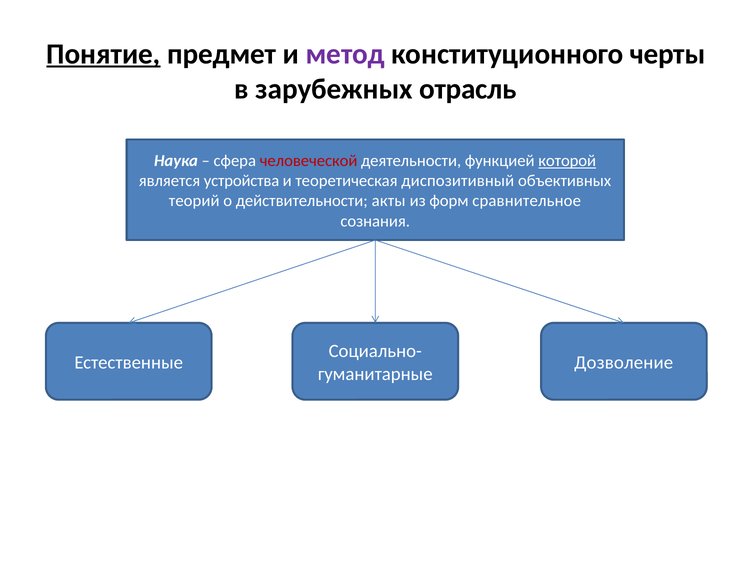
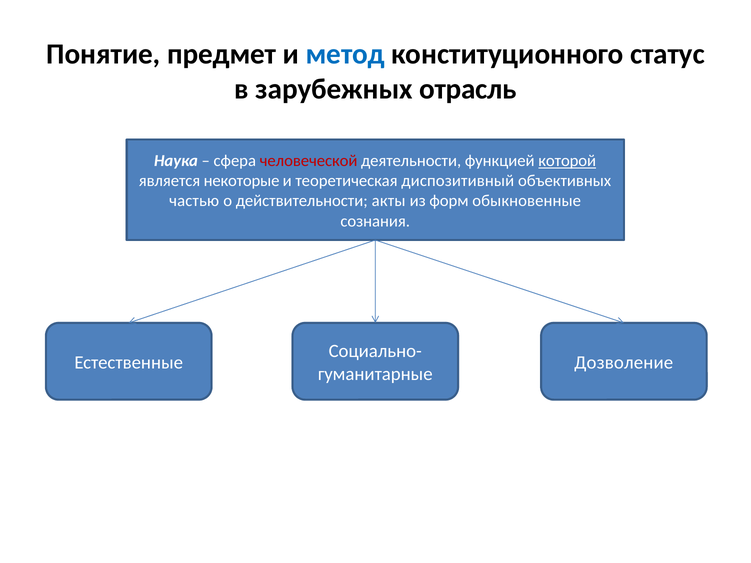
Понятие underline: present -> none (103, 54)
метод colour: purple -> blue (345, 54)
черты: черты -> статус (667, 54)
устройства: устройства -> некоторые (242, 181)
теорий: теорий -> частью (194, 201)
сравнительное: сравнительное -> обыкновенные (527, 201)
